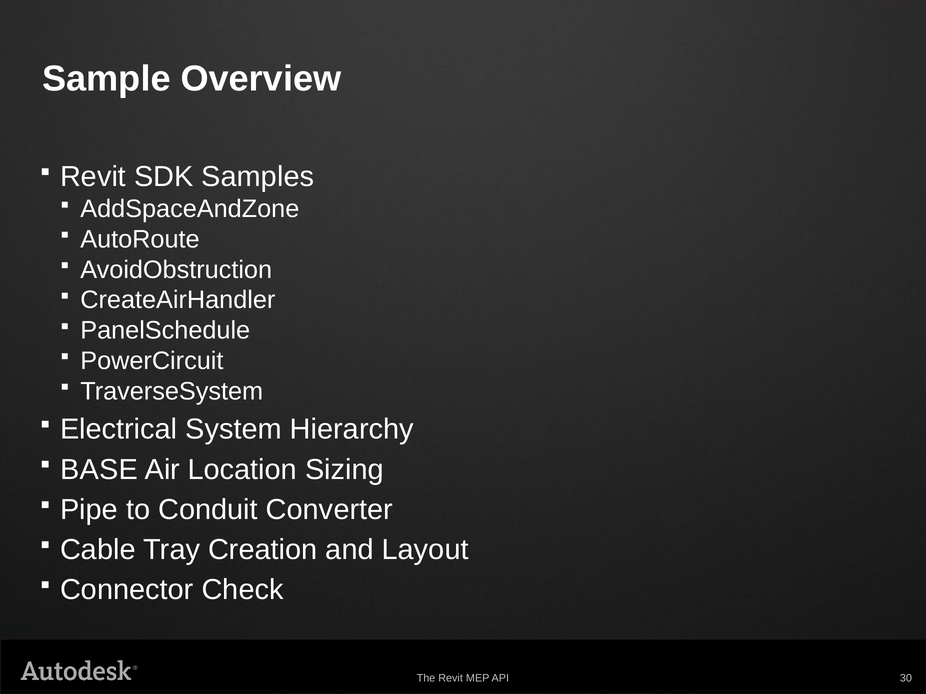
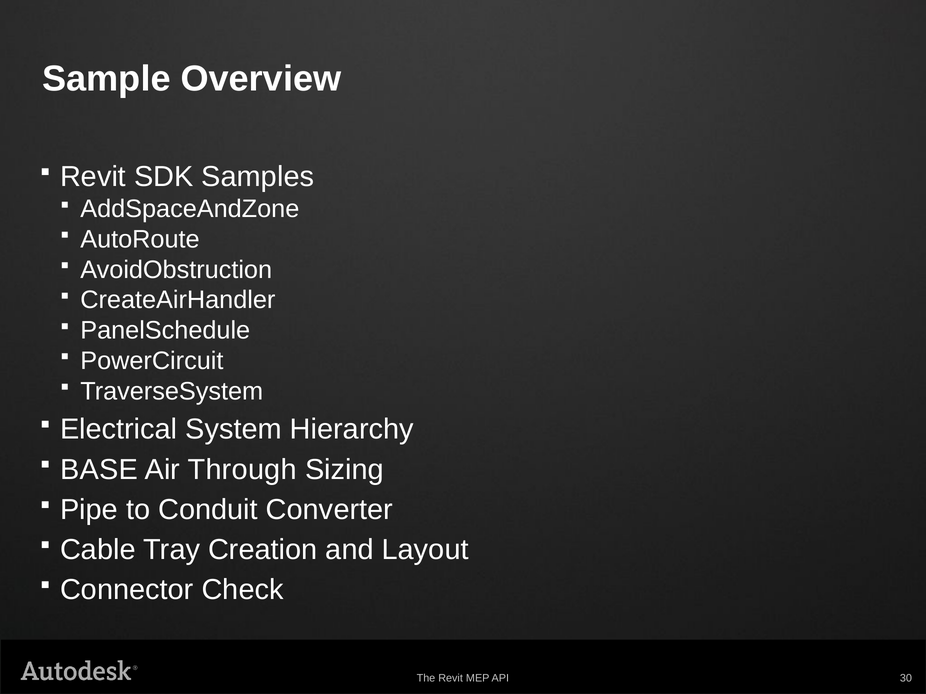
Location: Location -> Through (242, 470)
